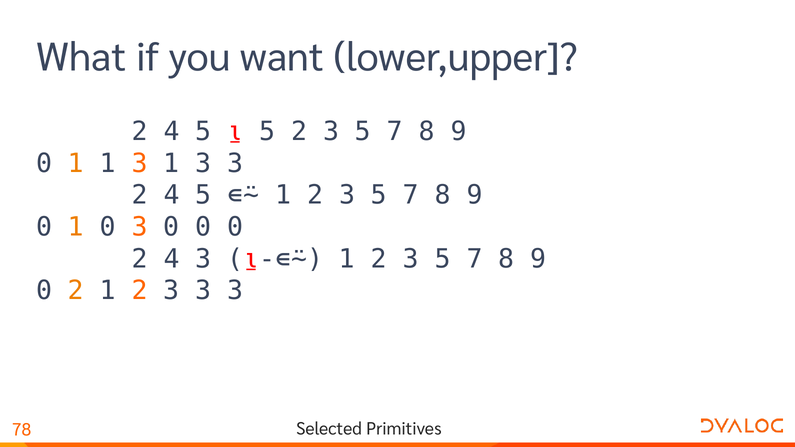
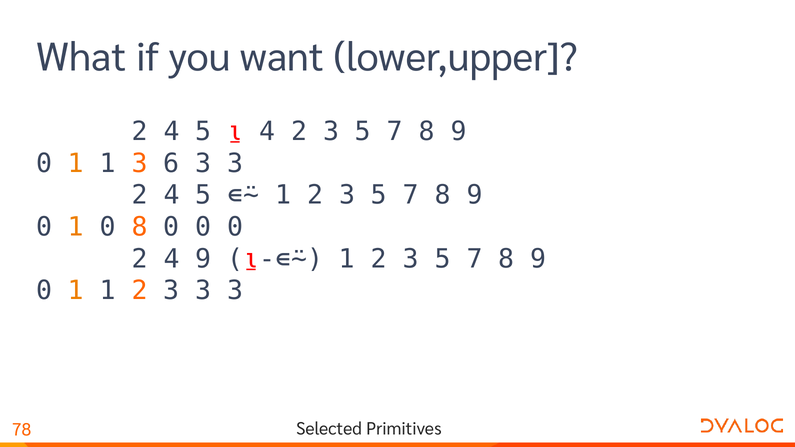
5: 5 -> 4 (267, 132)
3 1: 1 -> 6 (171, 164)
0 3: 3 -> 8 (140, 227)
4 3: 3 -> 9 (203, 259)
2: 2 -> 1 (76, 291)
